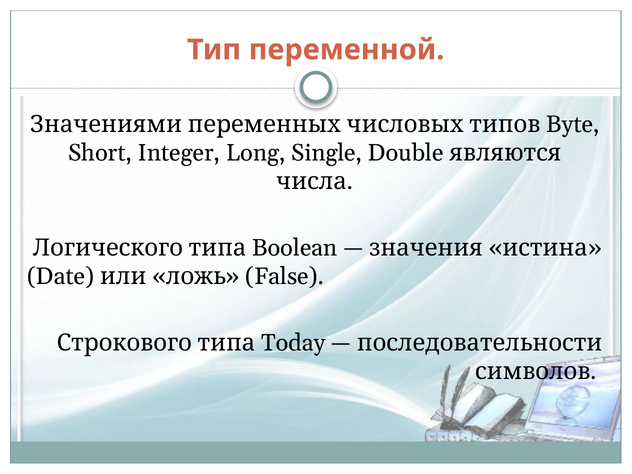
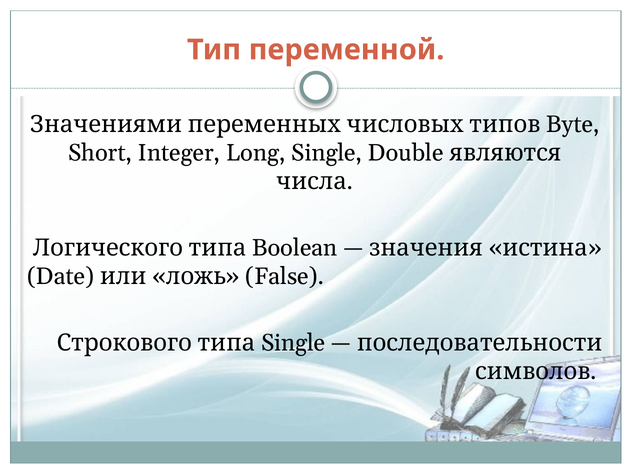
Today: Today -> Single (293, 343)
